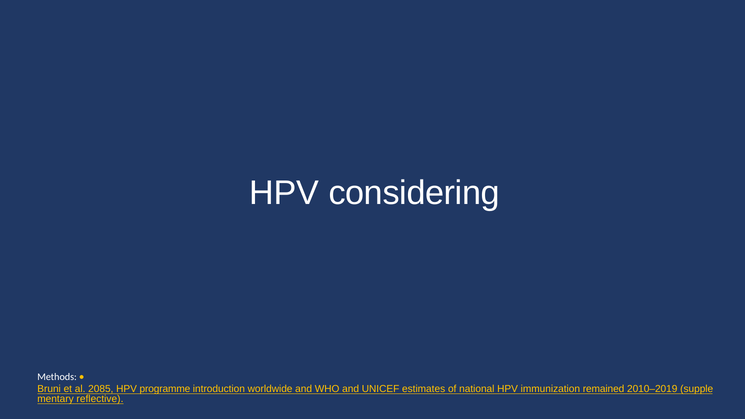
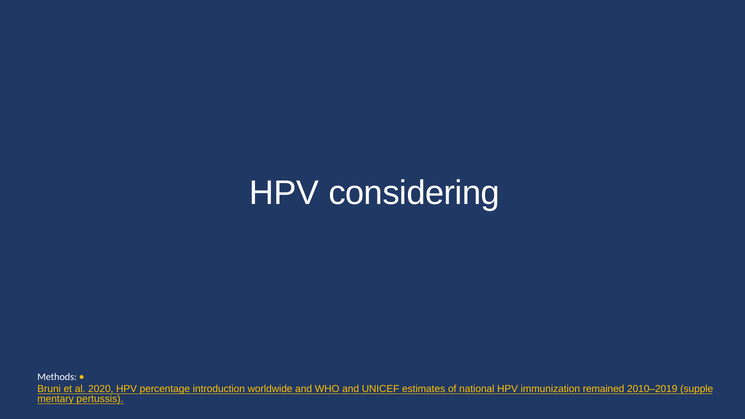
2085: 2085 -> 2020 (101, 389)
programme: programme -> percentage (165, 389)
reflective: reflective -> pertussis (100, 399)
